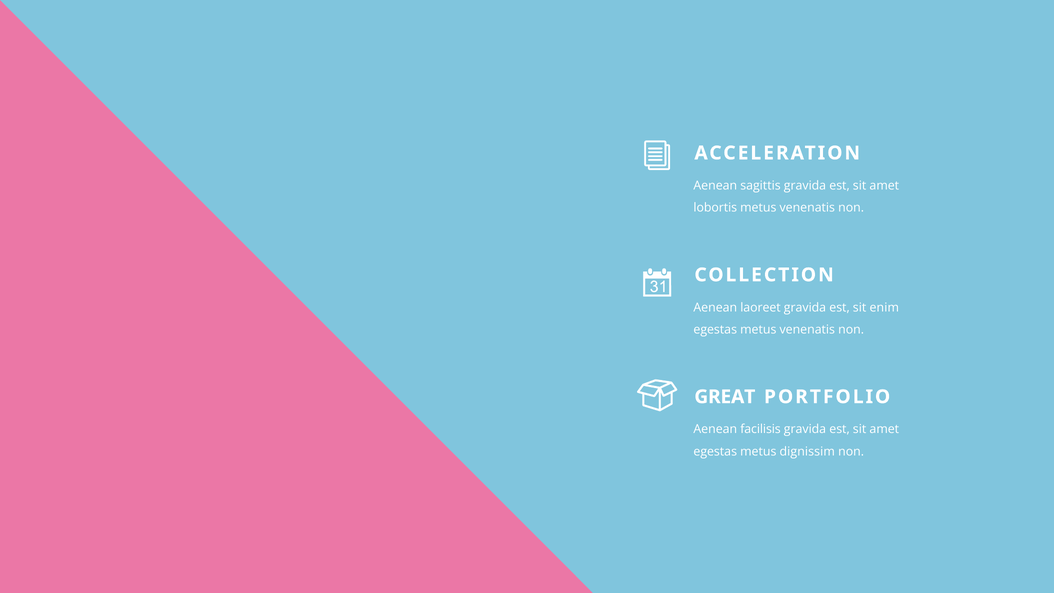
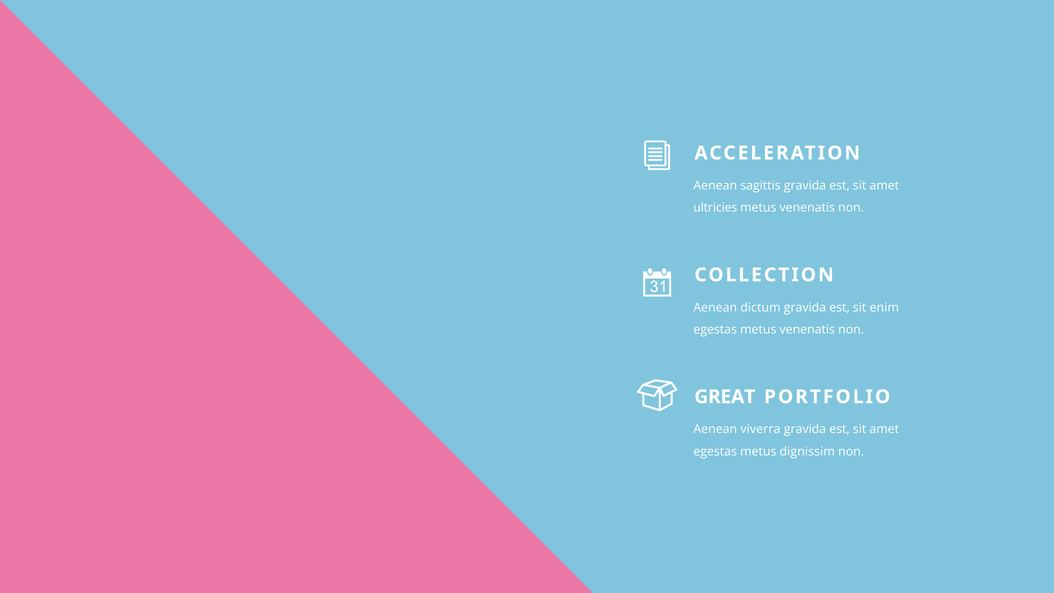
lobortis: lobortis -> ultricies (715, 208)
laoreet: laoreet -> dictum (760, 307)
facilisis: facilisis -> viverra (760, 429)
